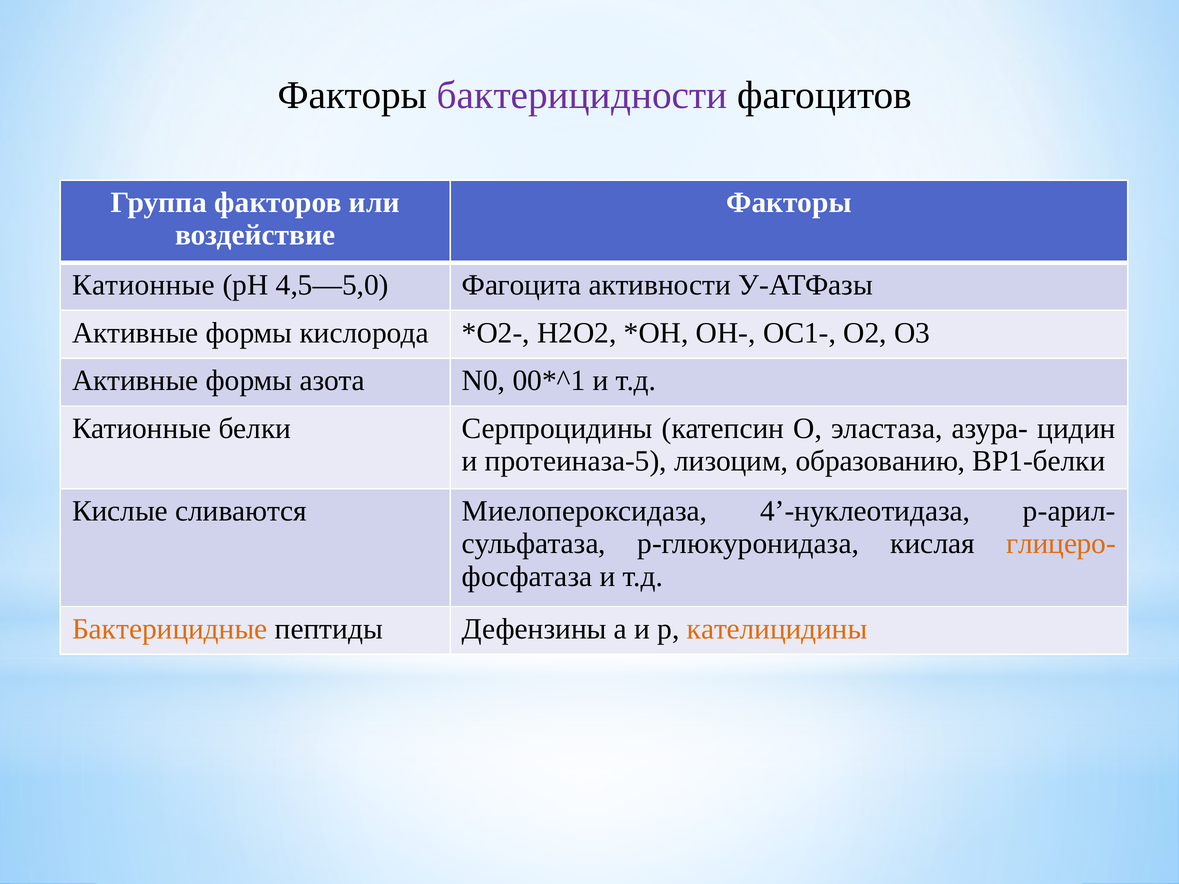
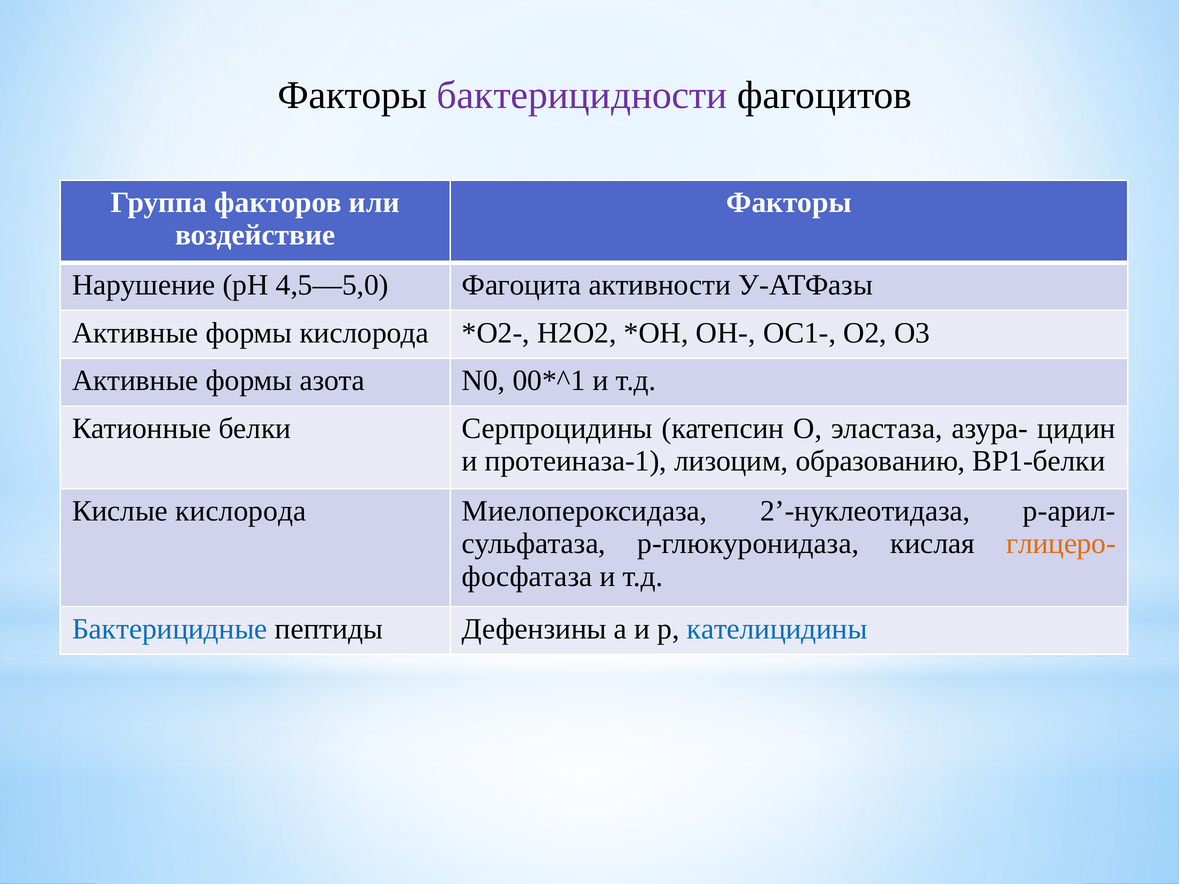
Катионные: Катионные -> Нарушение (144, 285)
протеиназа-5: протеиназа-5 -> протеиназа-1 (576, 461)
Кислые сливаются: сливаются -> кислорода (241, 511)
4’-нуклеотидаза: 4’-нуклеотидаза -> 2’-нуклеотидаза (865, 511)
Бактерицидные colour: orange -> blue (170, 629)
кателицидины colour: orange -> blue (777, 629)
